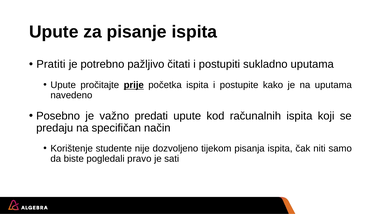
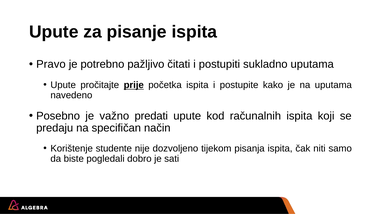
Pratiti: Pratiti -> Pravo (51, 64)
pravo: pravo -> dobro (139, 159)
